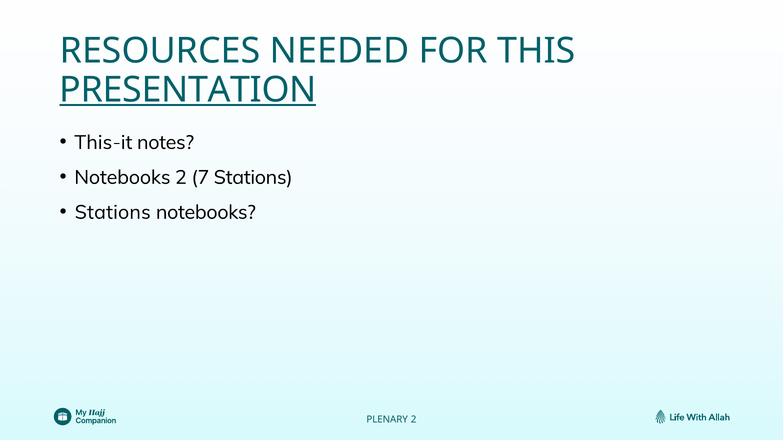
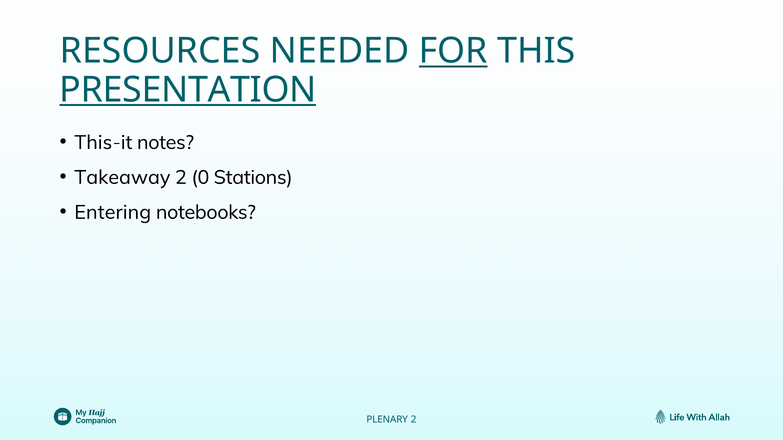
FOR underline: none -> present (453, 51)
Notebooks: Notebooks -> Takeaway (122, 178)
7: 7 -> 0 (200, 178)
Stations: Stations -> Entering (113, 213)
